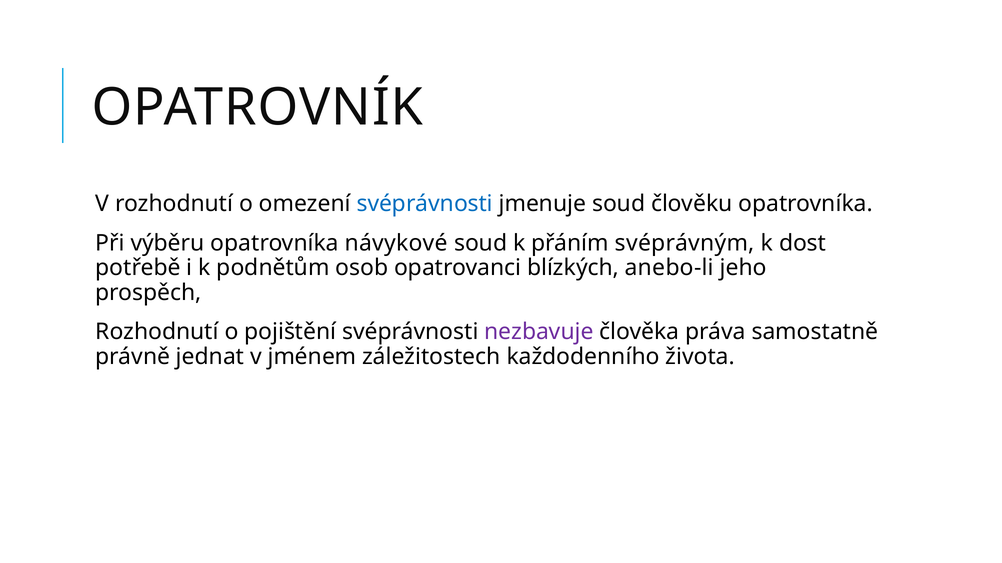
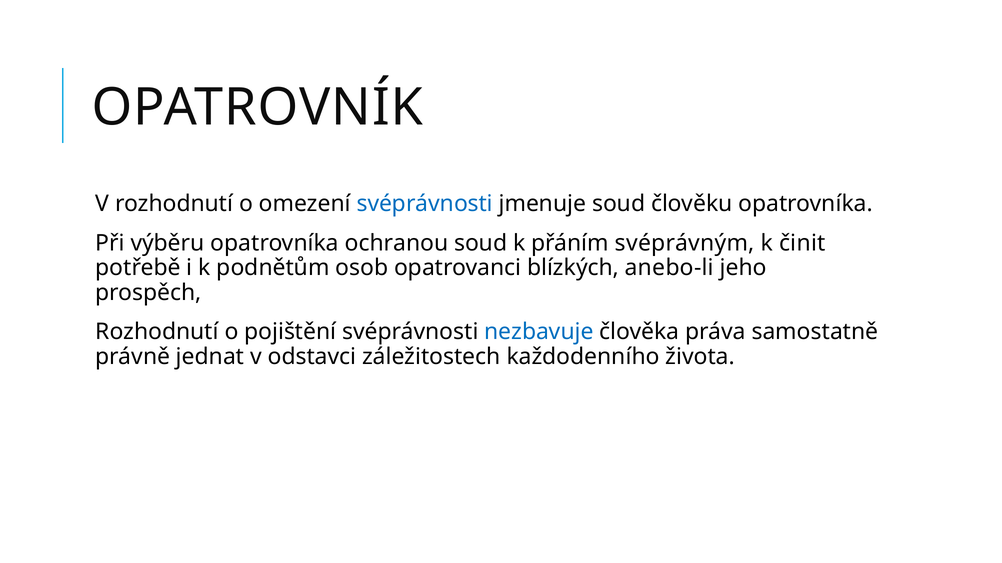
návykové: návykové -> ochranou (396, 243)
dost: dost -> činit (802, 243)
nezbavuje colour: purple -> blue (539, 332)
jménem: jménem -> odstavci (312, 357)
